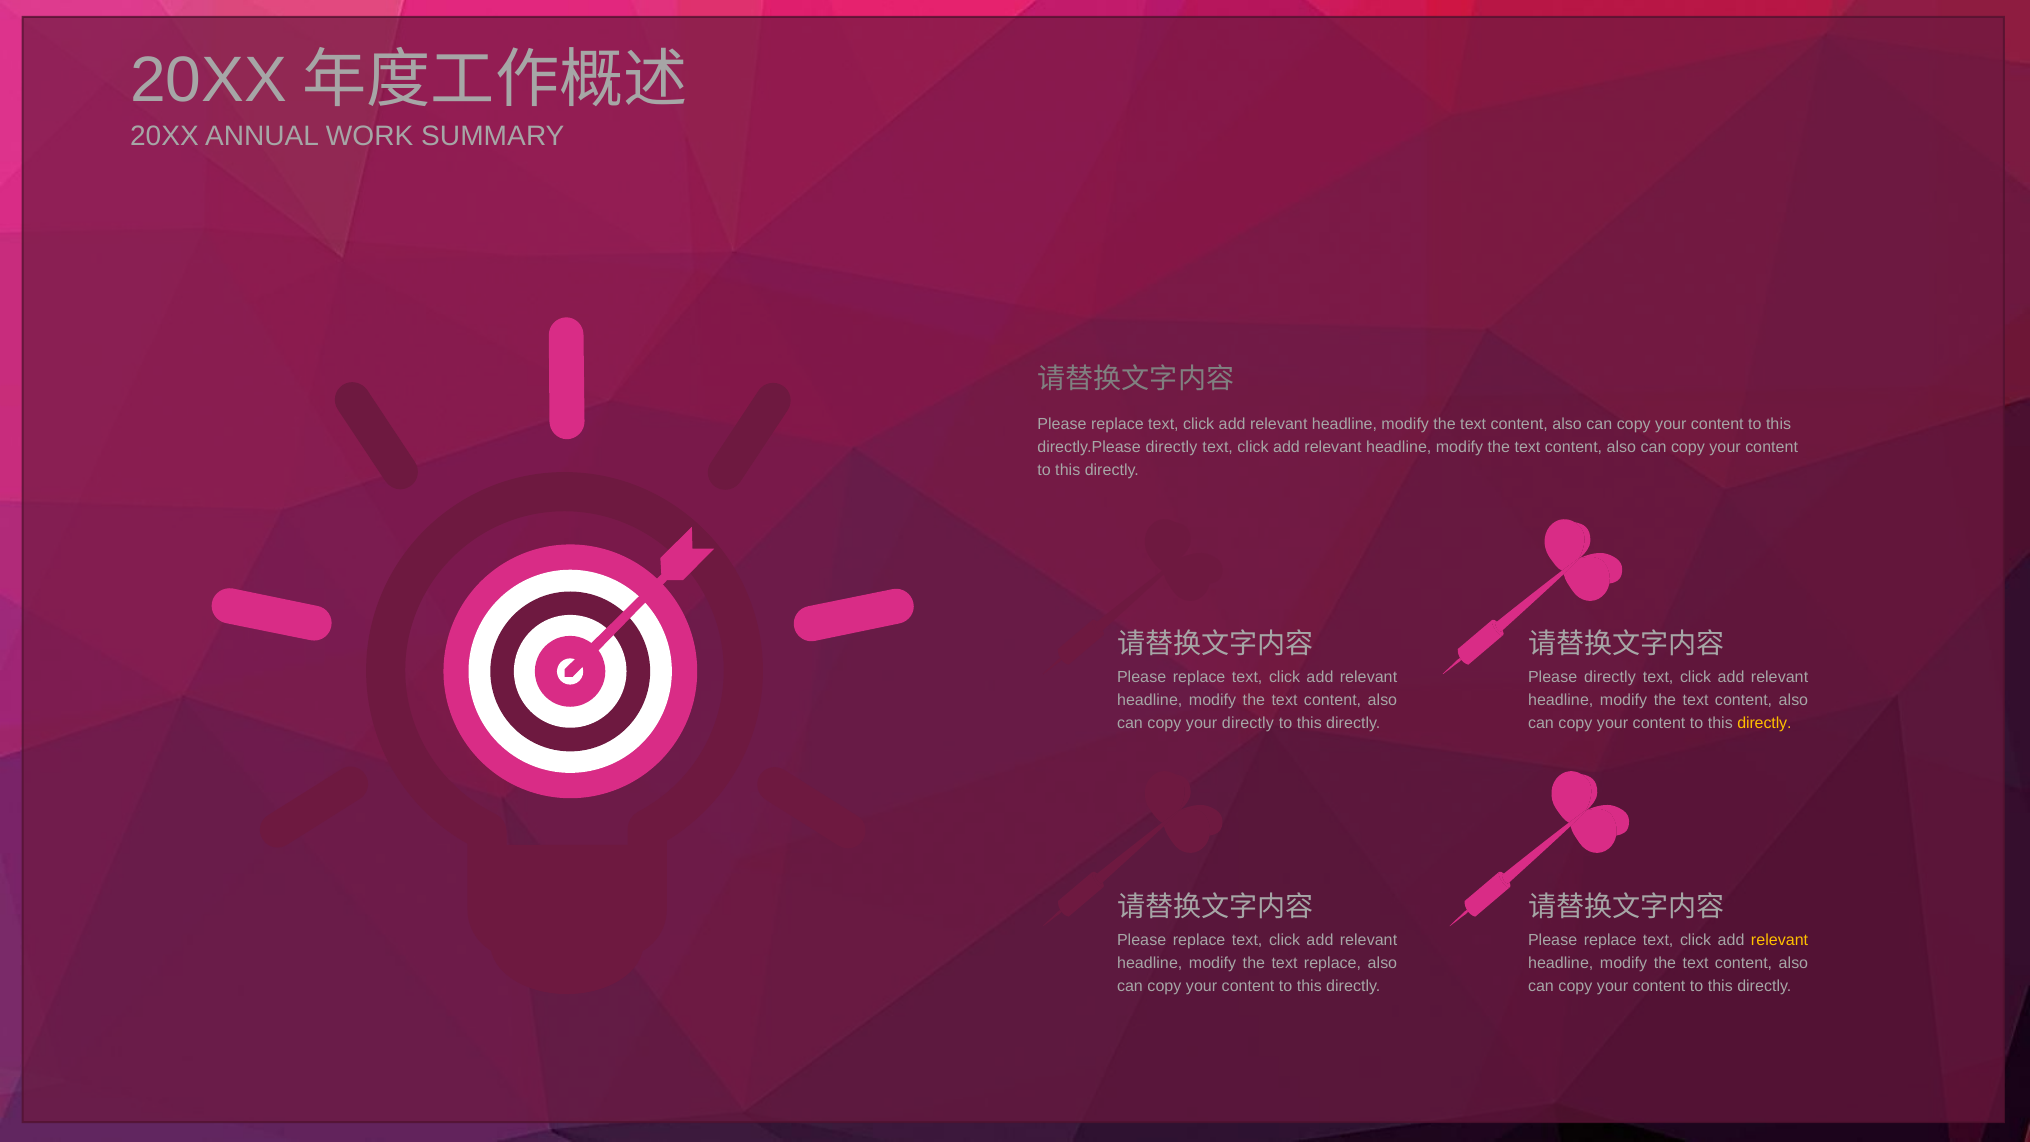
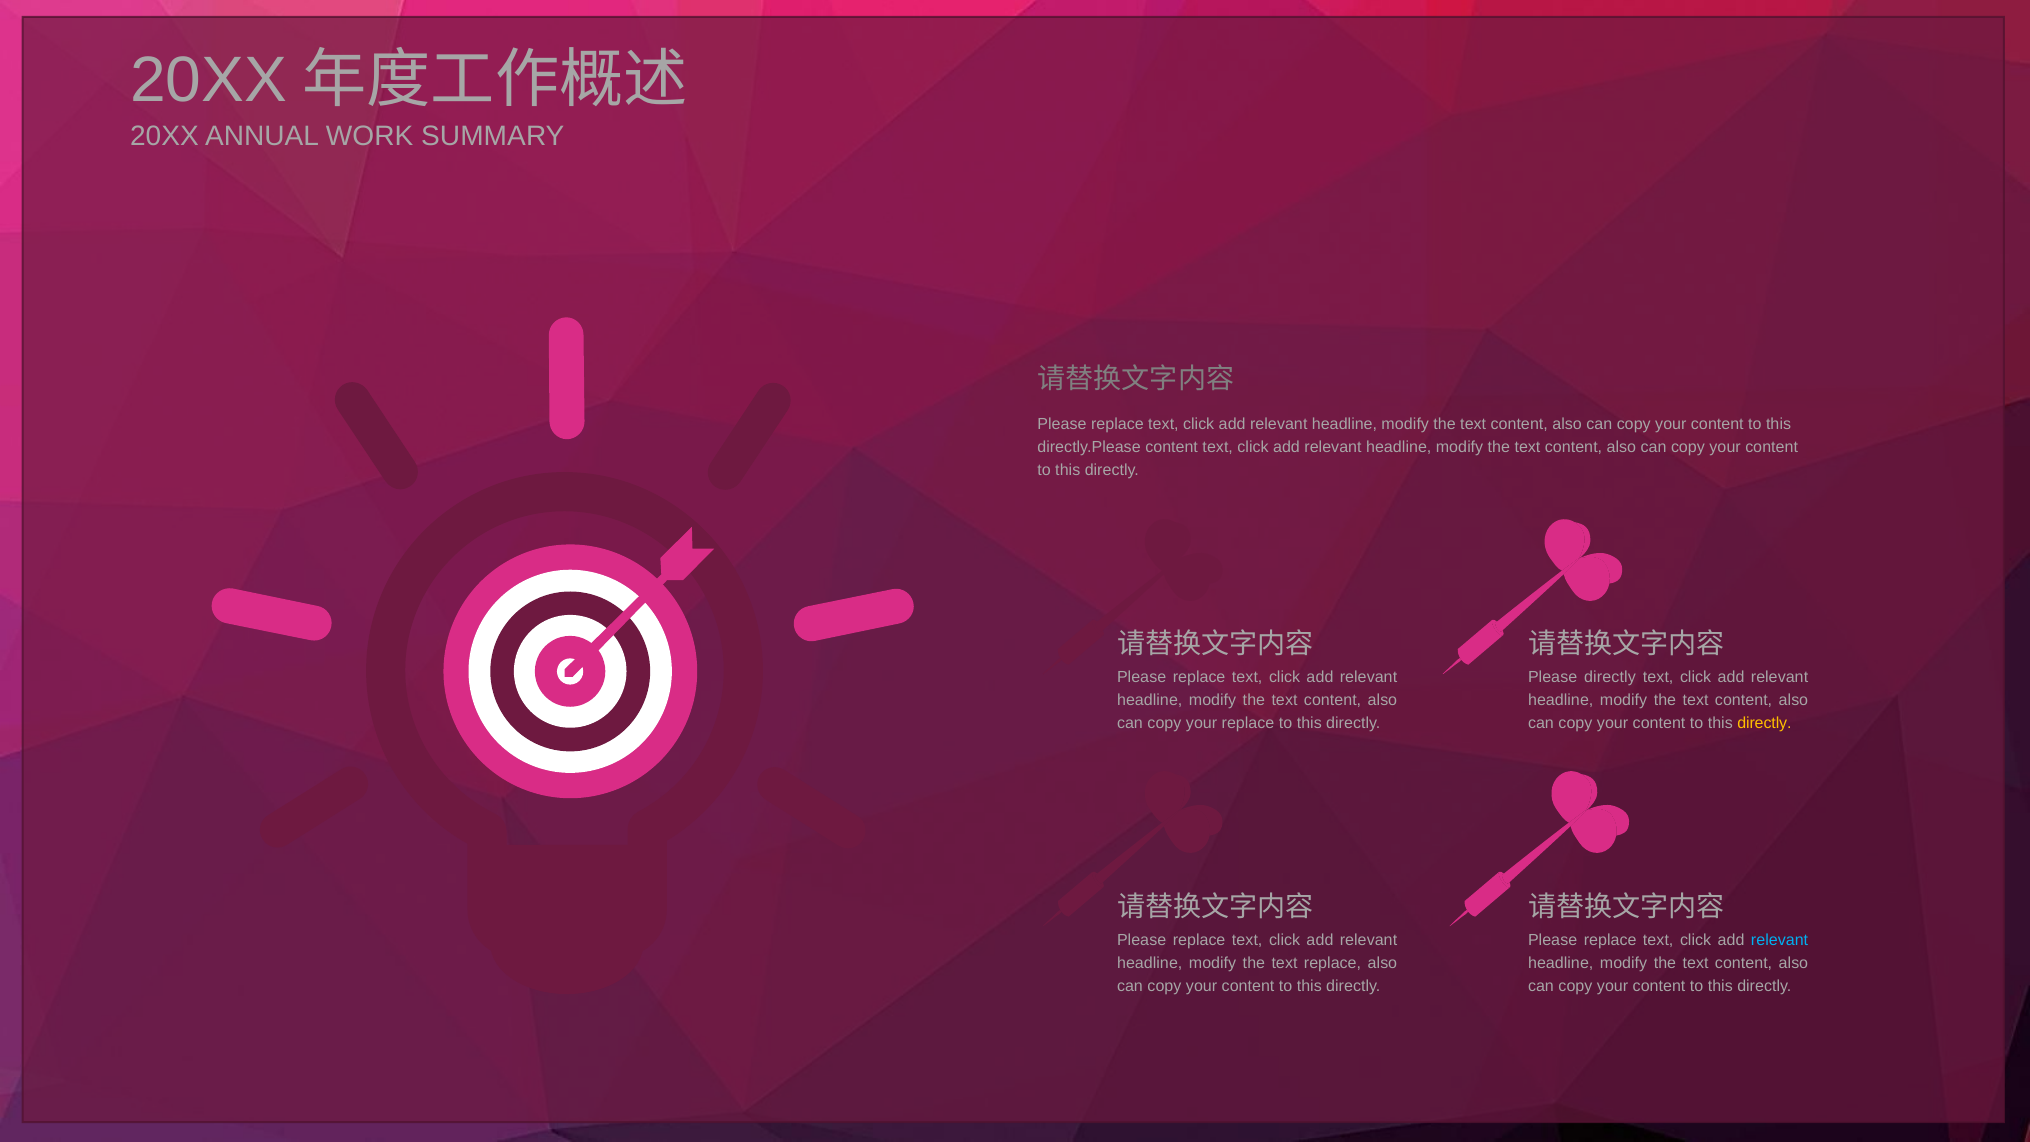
directly.Please directly: directly -> content (1172, 447)
your directly: directly -> replace (1248, 723)
relevant colour: yellow -> light blue (1780, 940)
